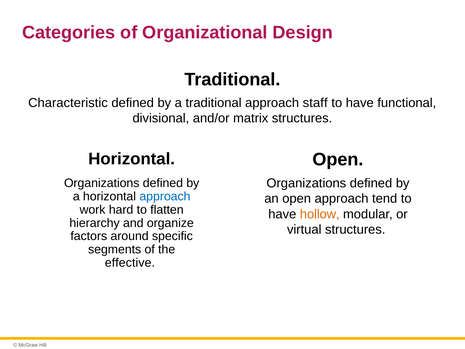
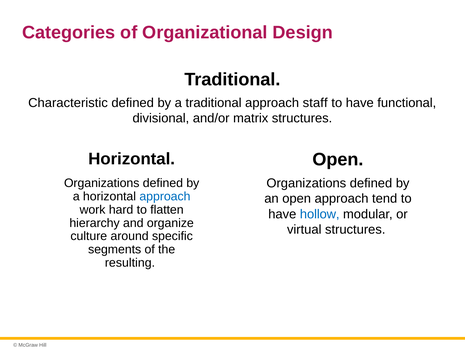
hollow colour: orange -> blue (320, 214)
factors: factors -> culture (89, 236)
effective: effective -> resulting (130, 263)
